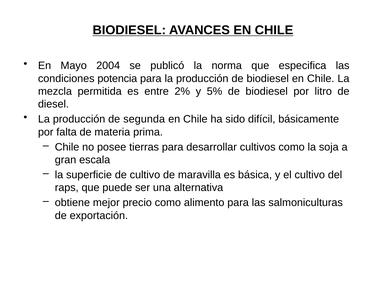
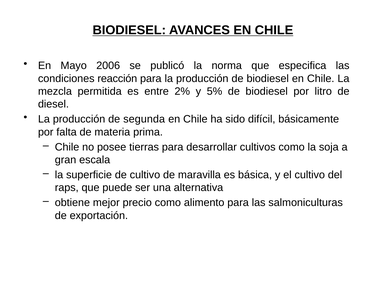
2004: 2004 -> 2006 (108, 66)
potencia: potencia -> reacción (117, 78)
